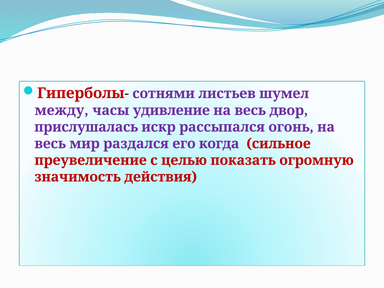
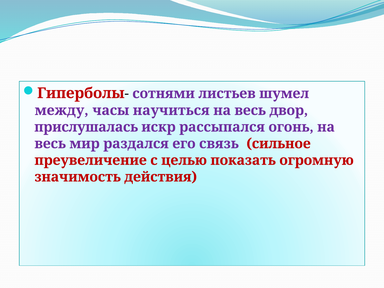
удивление: удивление -> научиться (171, 110)
когда: когда -> связь (219, 144)
